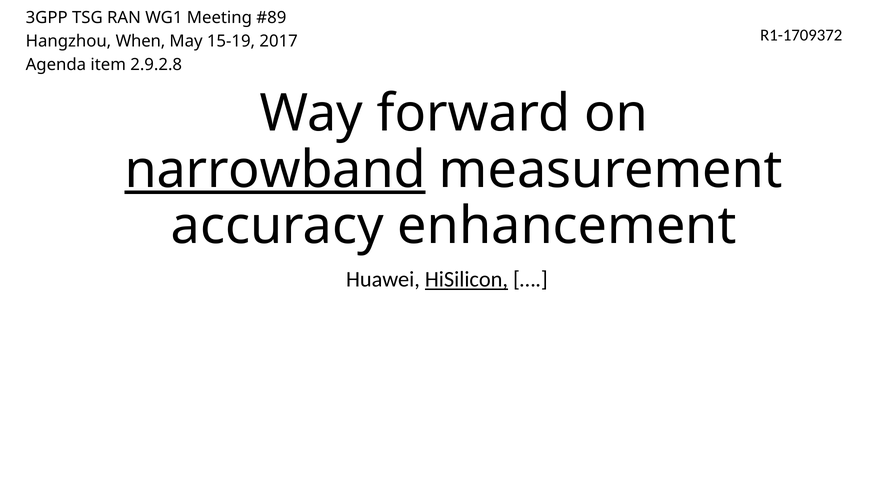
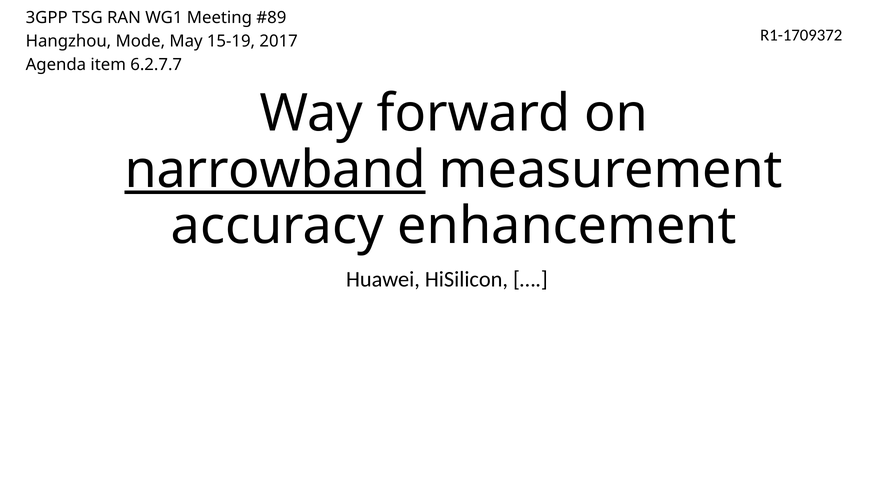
When: When -> Mode (140, 41)
2.9.2.8: 2.9.2.8 -> 6.2.7.7 (156, 65)
HiSilicon underline: present -> none (466, 279)
